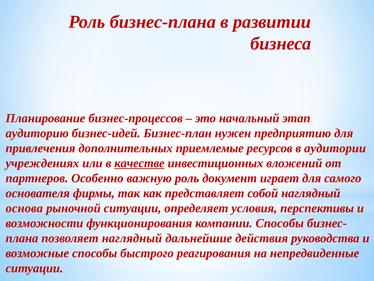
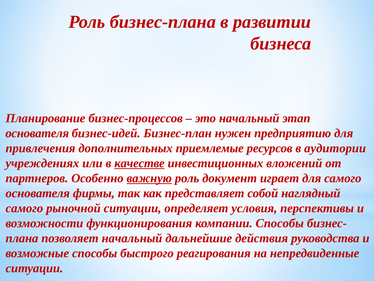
аудиторию: аудиторию -> основателя (37, 133)
важную underline: none -> present (149, 178)
основа: основа -> самого (24, 208)
позволяет наглядный: наглядный -> начальный (132, 238)
